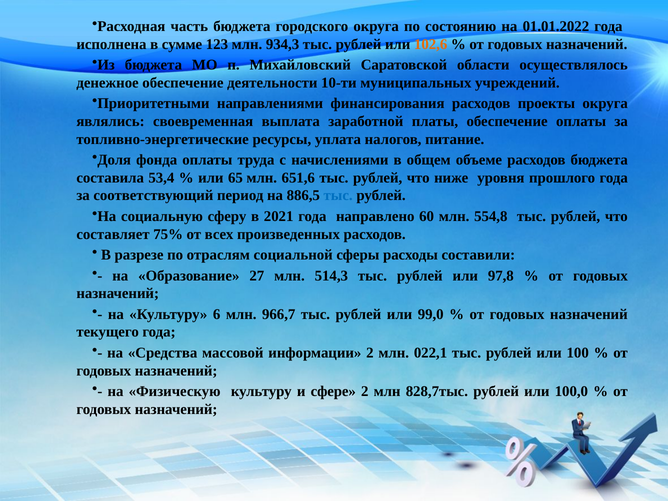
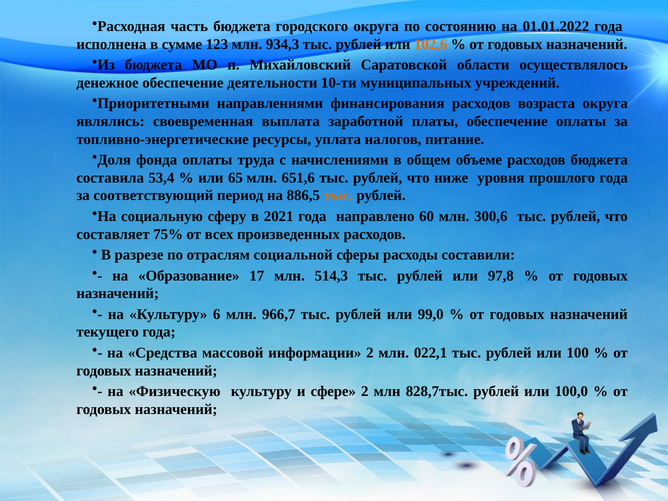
проекты: проекты -> возраста (546, 104)
тыс colour: blue -> orange (338, 196)
554,8: 554,8 -> 300,6 (491, 216)
27: 27 -> 17 (257, 276)
